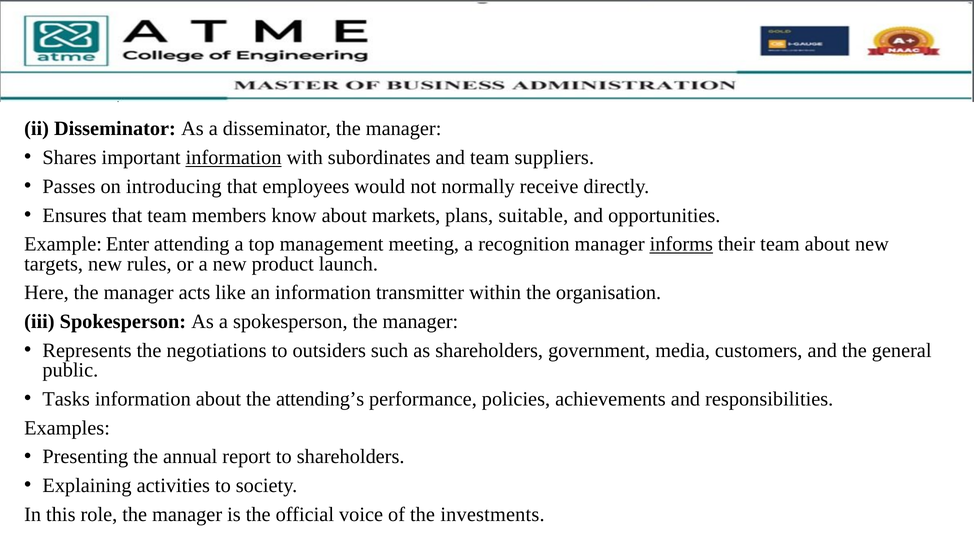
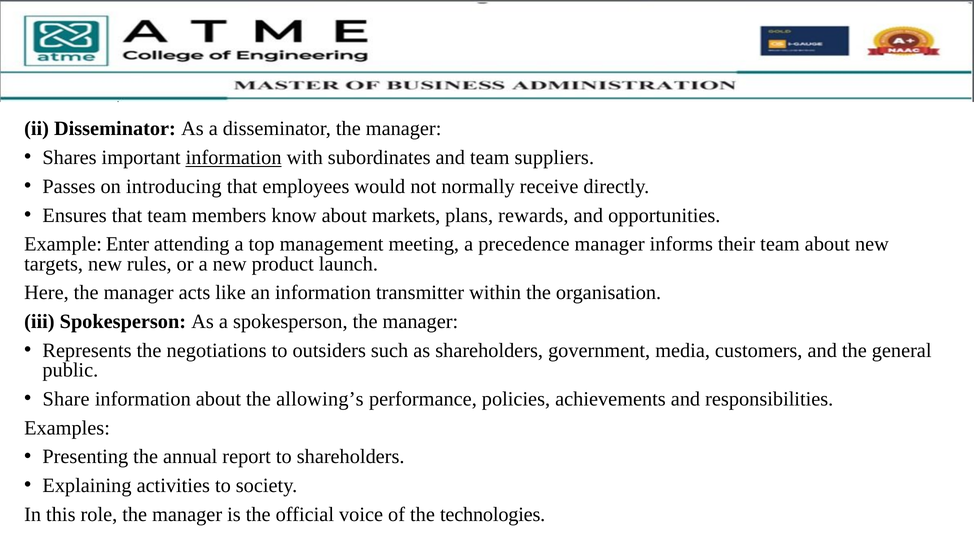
suitable: suitable -> rewards (533, 215)
recognition: recognition -> precedence (524, 244)
informs underline: present -> none (681, 244)
Tasks: Tasks -> Share (66, 399)
attending’s: attending’s -> allowing’s (320, 399)
investments: investments -> technologies (493, 514)
